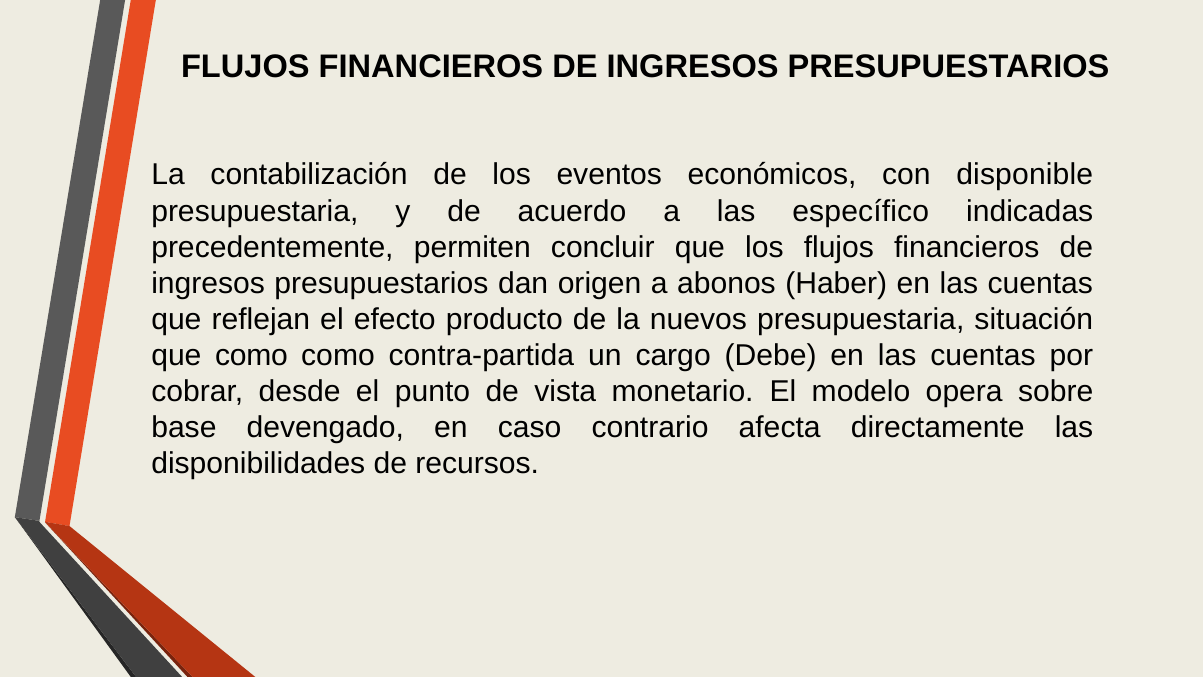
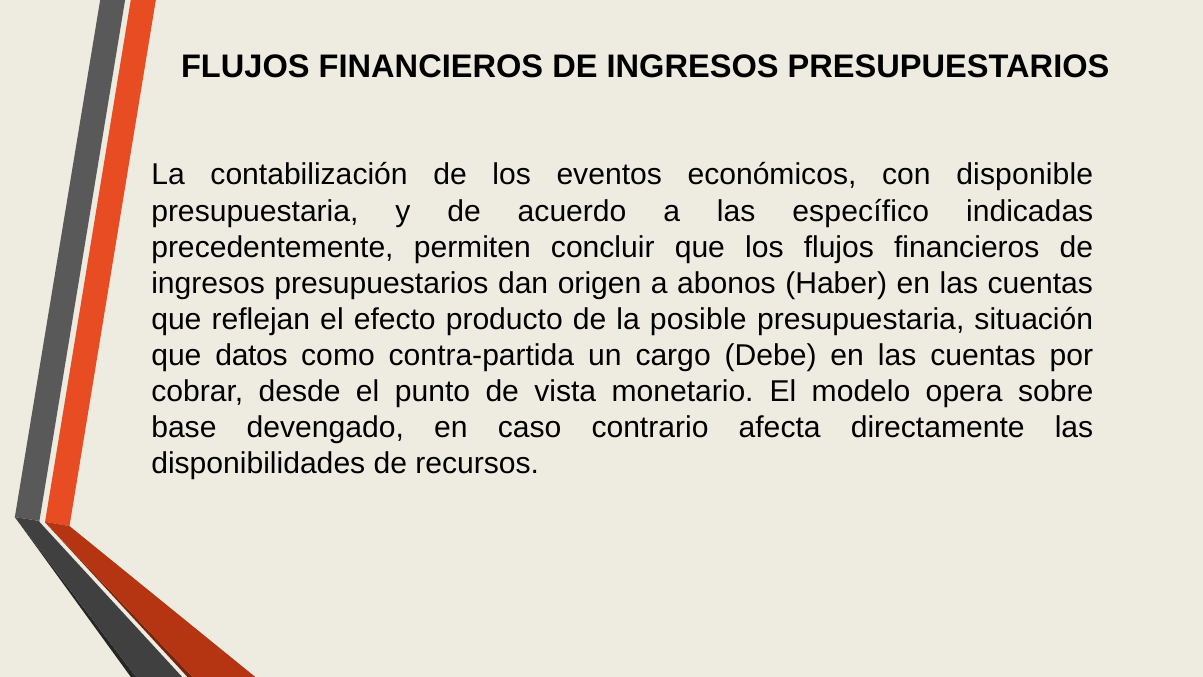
nuevos: nuevos -> posible (698, 319)
que como: como -> datos (252, 355)
